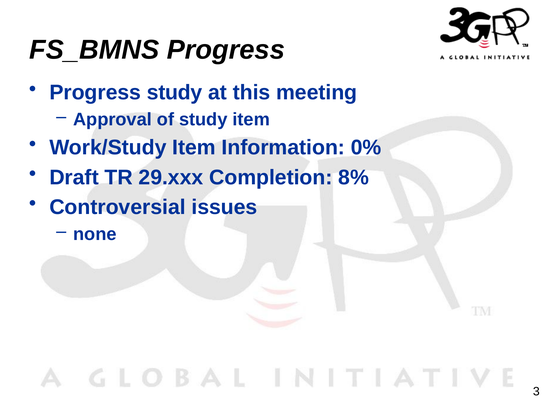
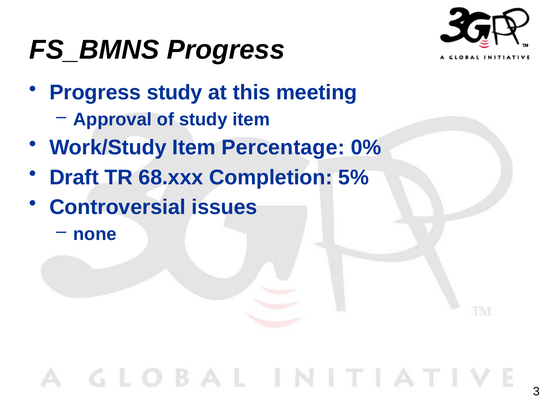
Information: Information -> Percentage (283, 148)
29.xxx: 29.xxx -> 68.xxx (171, 177)
8%: 8% -> 5% (354, 177)
